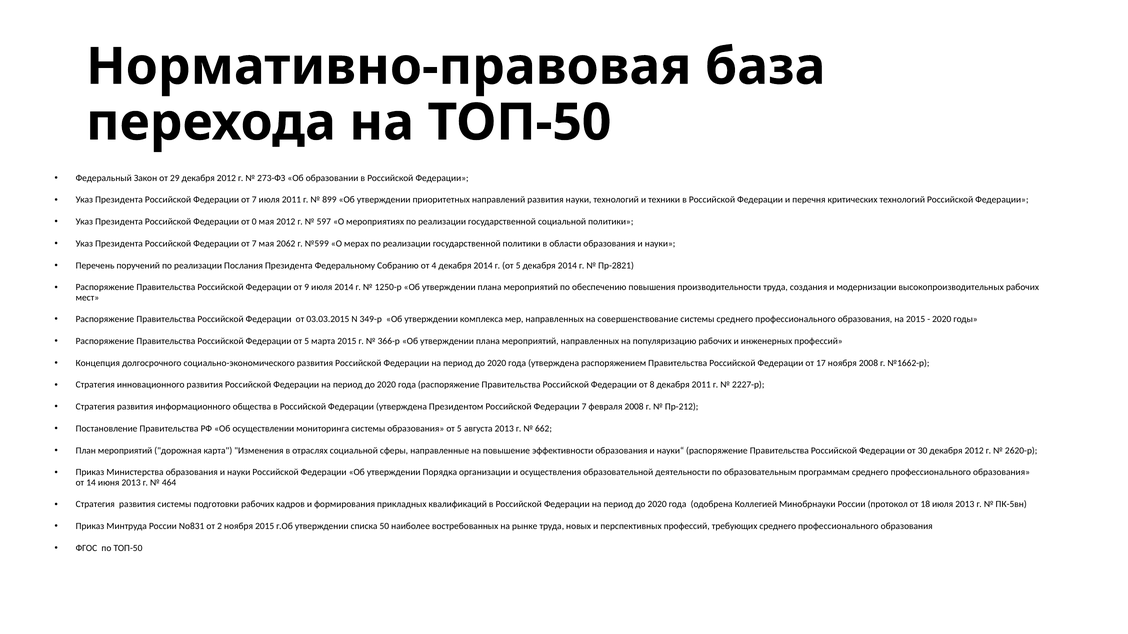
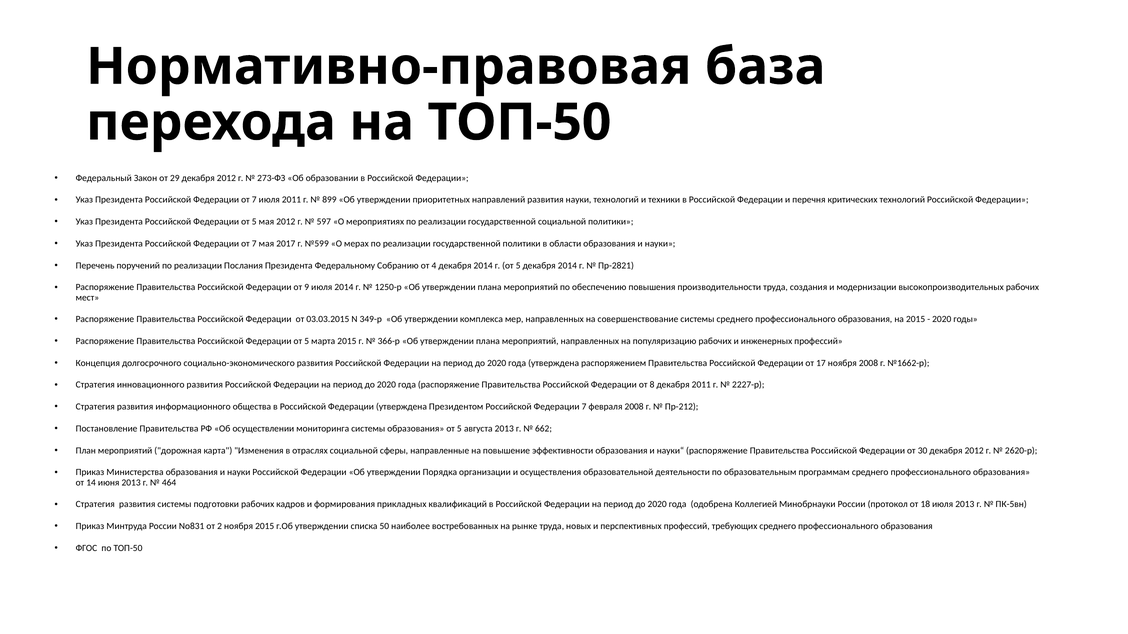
0: 0 -> 5 (254, 222)
2062: 2062 -> 2017 (286, 244)
